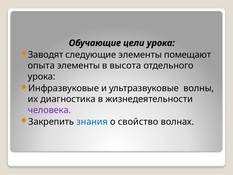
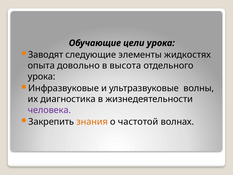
помещают: помещают -> жидкостях (188, 55)
опыта элементы: элементы -> довольно (78, 66)
знания colour: blue -> orange (92, 122)
свойство: свойство -> частотой (138, 122)
